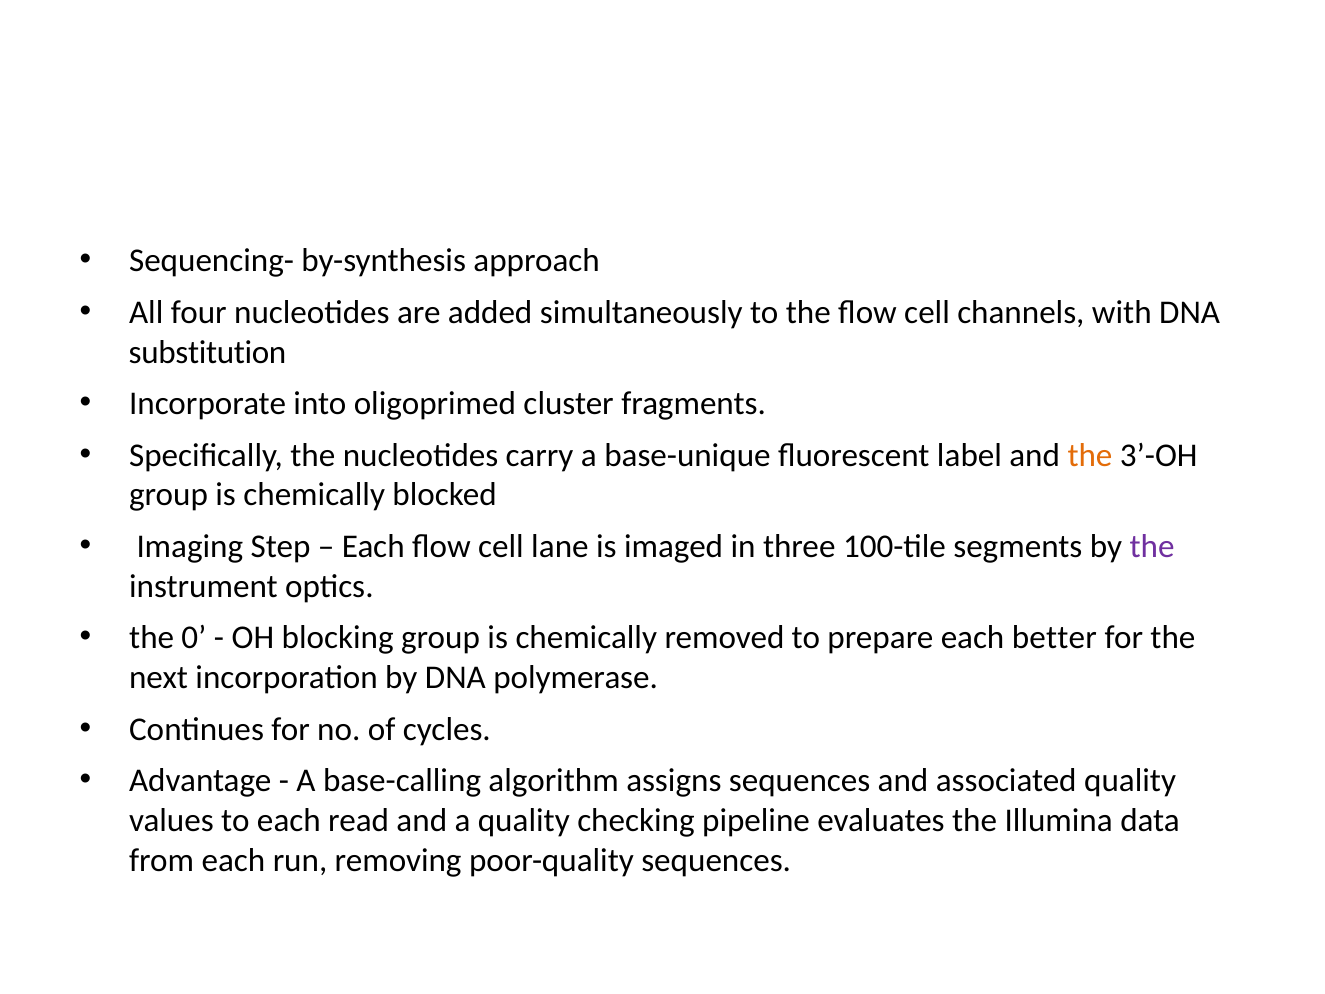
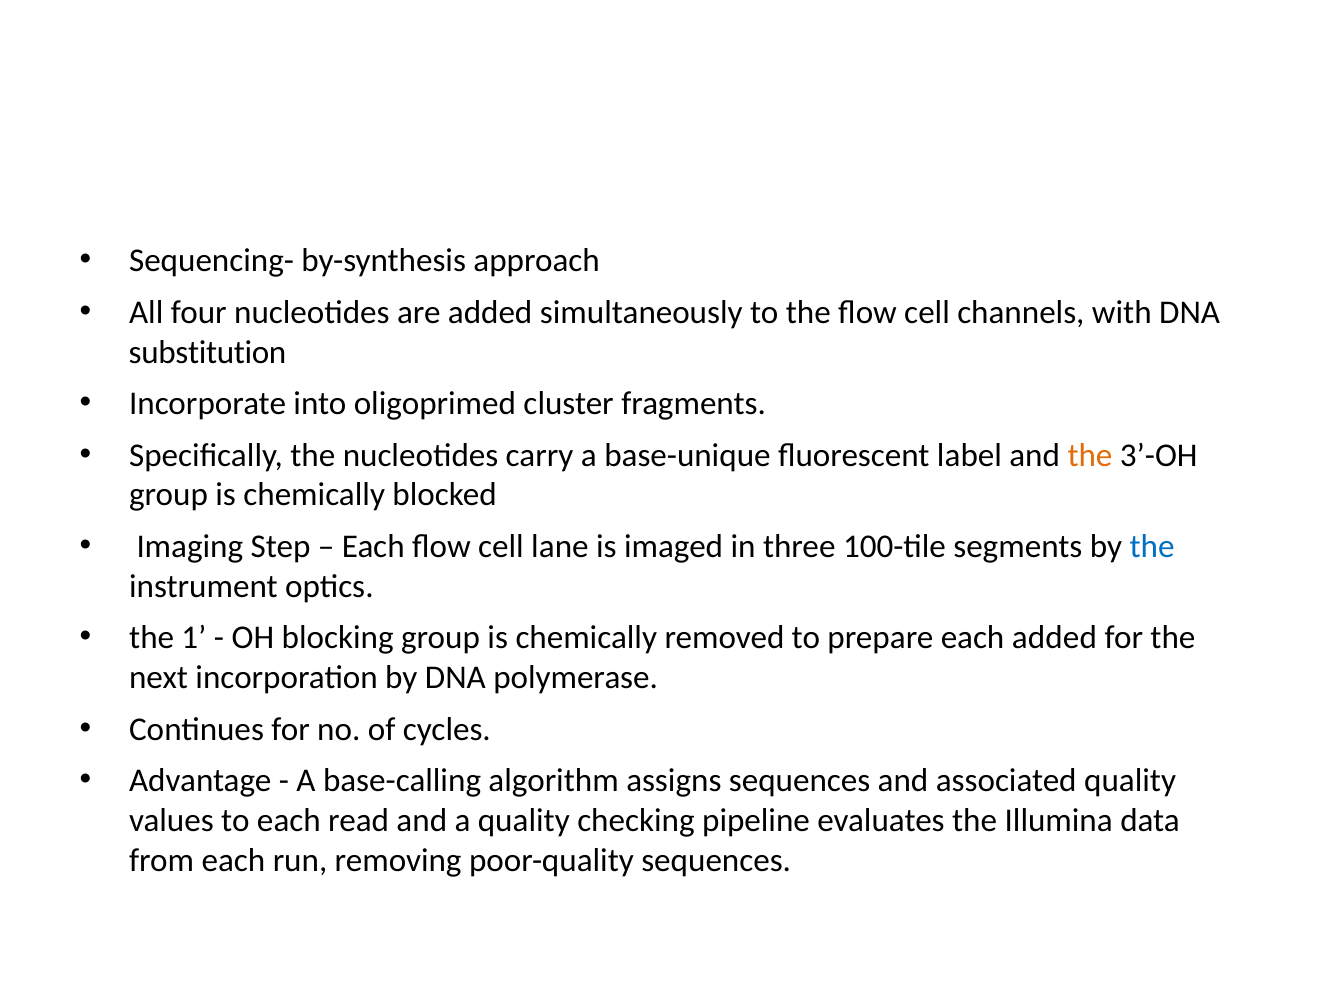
the colour: purple -> blue (1152, 546)
0: 0 -> 1 (194, 638)
each better: better -> added (1054, 638)
